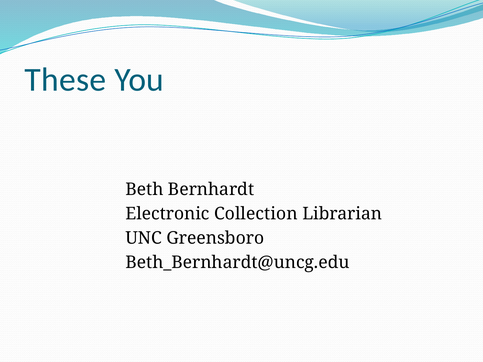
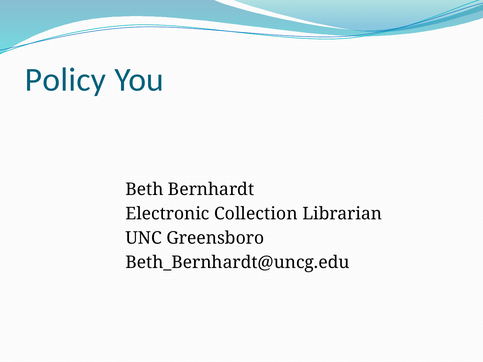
These: These -> Policy (65, 80)
